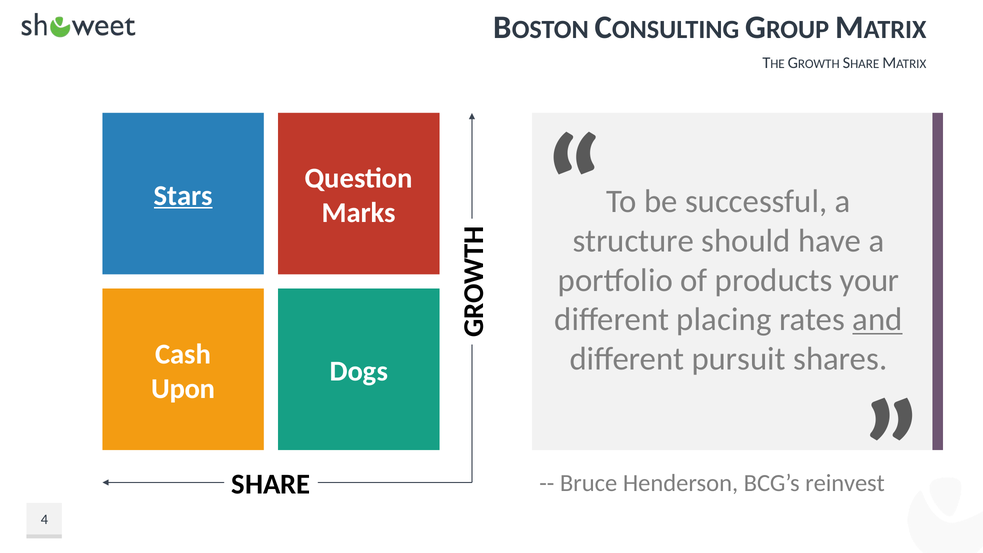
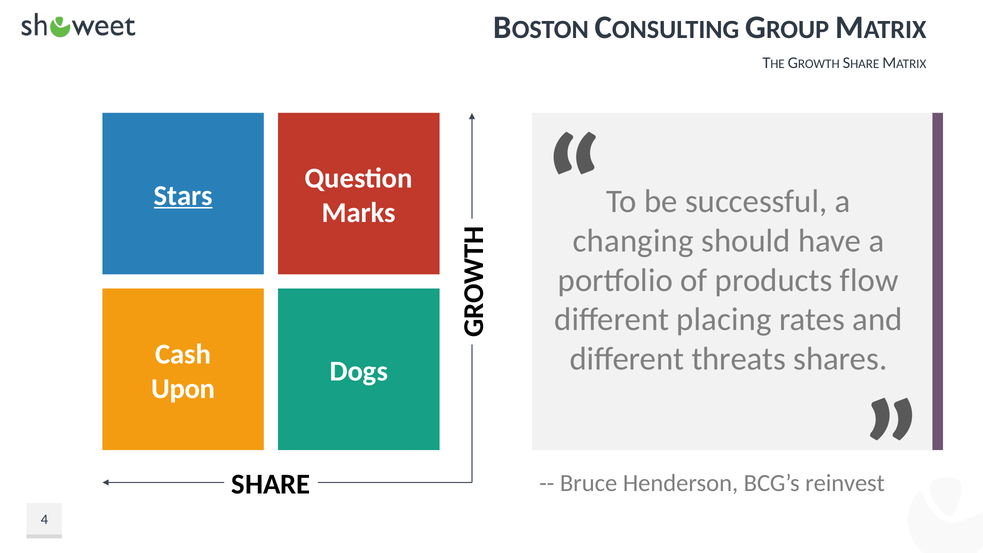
structure: structure -> changing (633, 241)
your: your -> flow (869, 280)
and underline: present -> none (877, 320)
pursuit: pursuit -> threats (739, 359)
